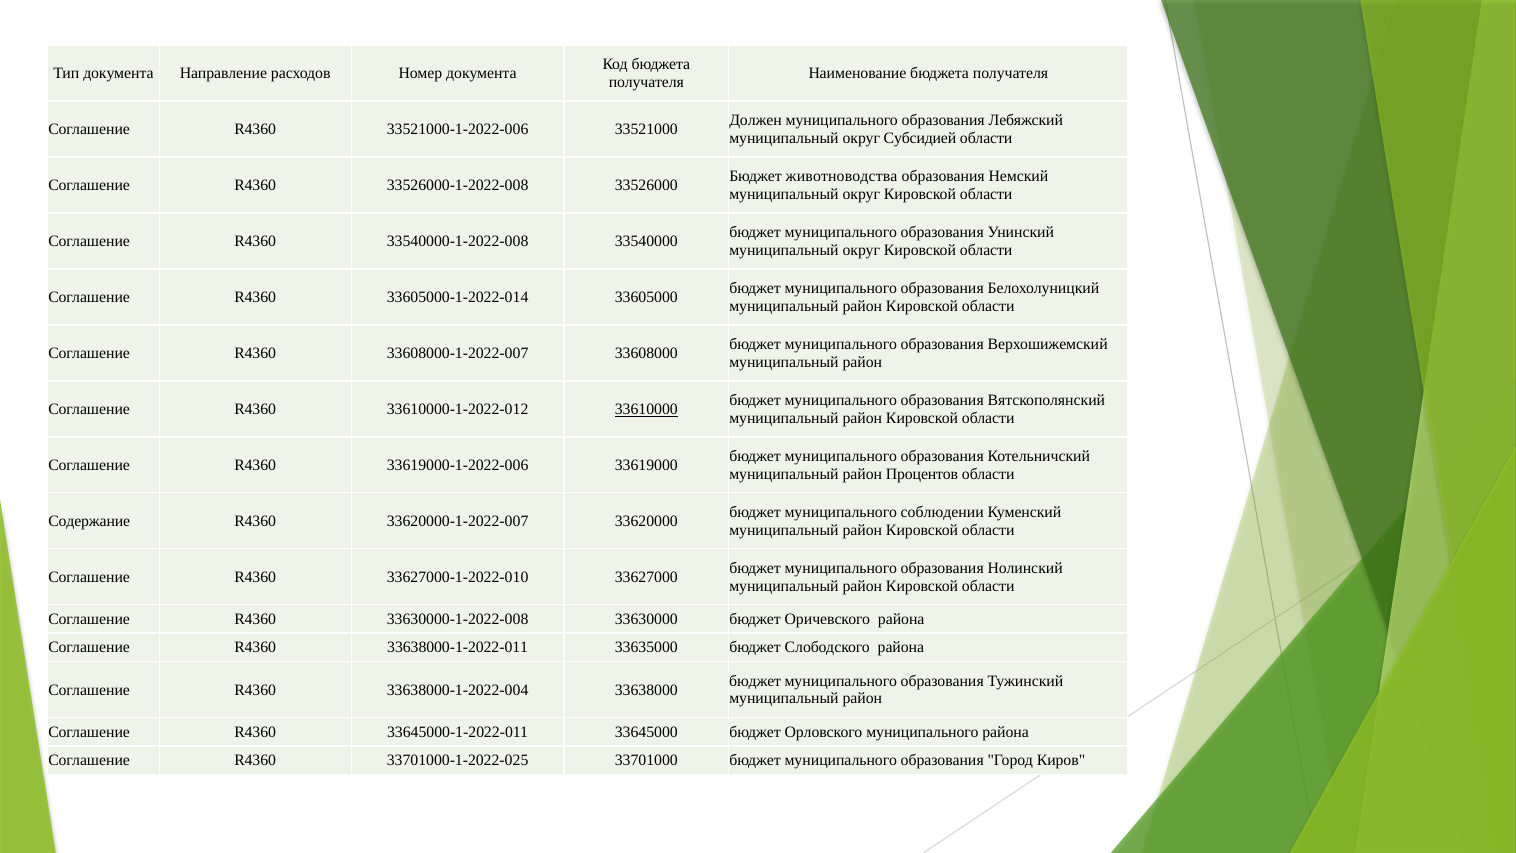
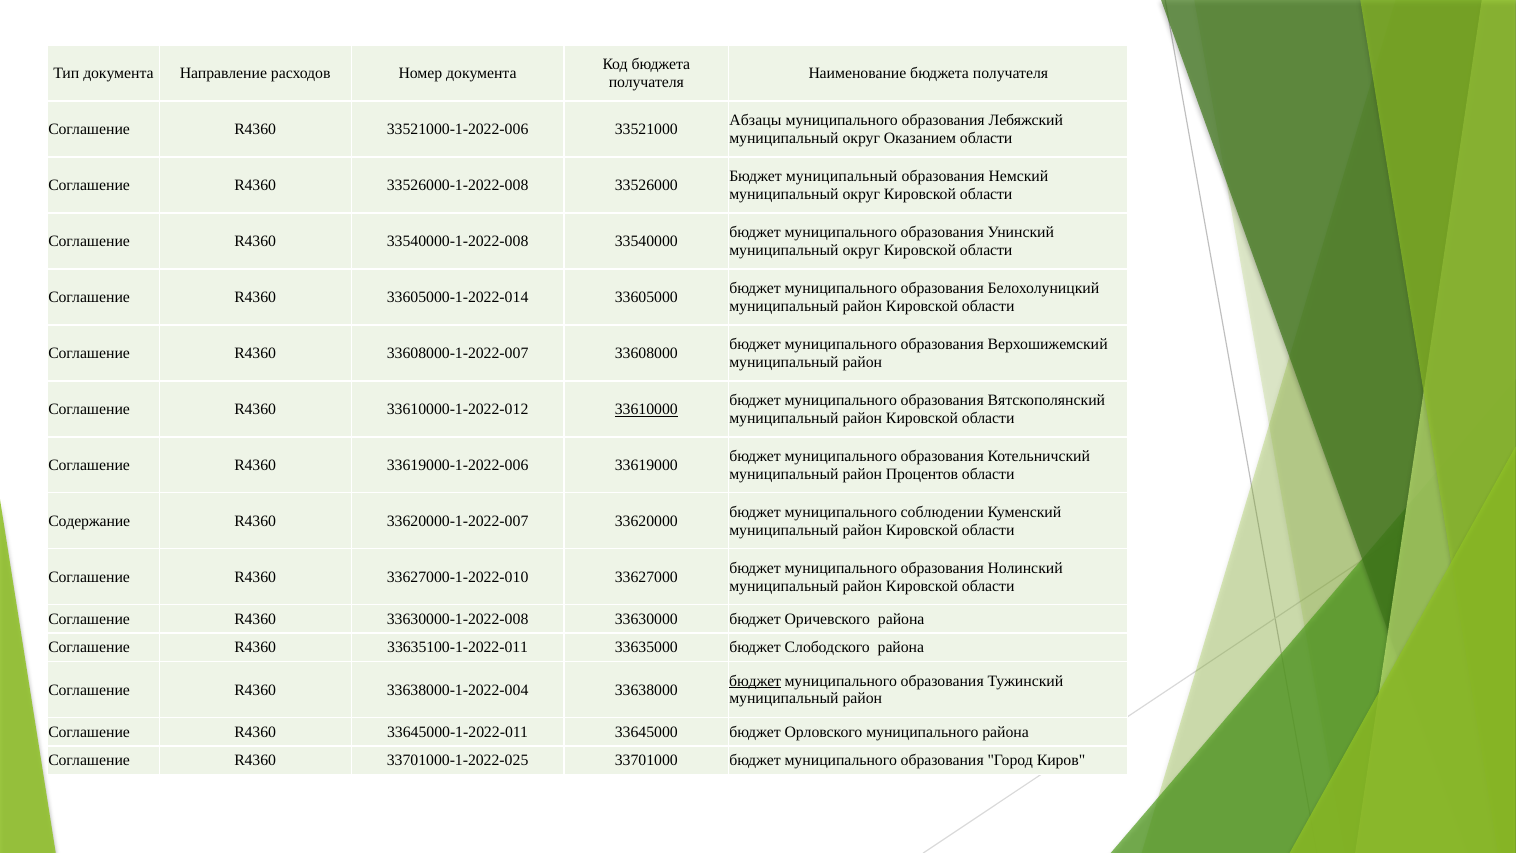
Должен: Должен -> Абзацы (755, 121)
Субсидией: Субсидией -> Оказанием (920, 138)
Бюджет животноводства: животноводства -> муниципальный (842, 177)
33638000-1-2022-011: 33638000-1-2022-011 -> 33635100-1-2022-011 (458, 647)
бюджет underline: none -> present (755, 681)
